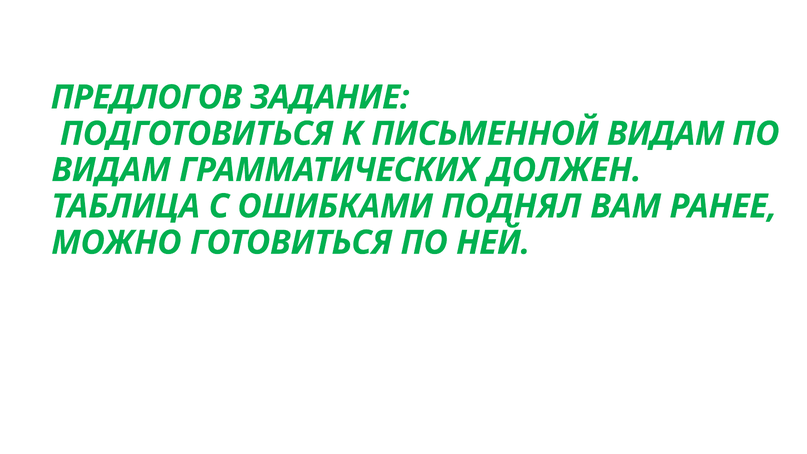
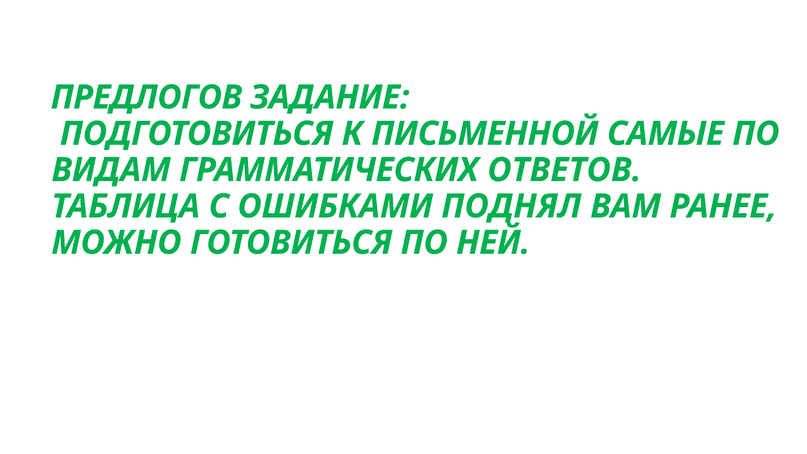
ПИСЬМЕННОЙ ВИДАМ: ВИДАМ -> САМЫЕ (665, 134)
ДОЛЖЕН: ДОЛЖЕН -> ОТВЕТОВ (564, 170)
